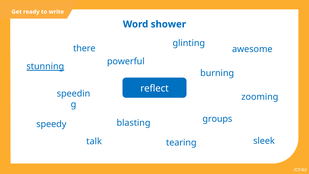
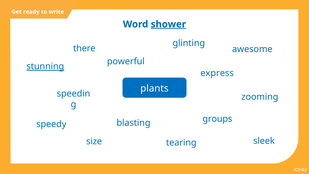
shower underline: none -> present (168, 24)
burning: burning -> express (217, 73)
reflect: reflect -> plants (154, 88)
talk: talk -> size (94, 141)
